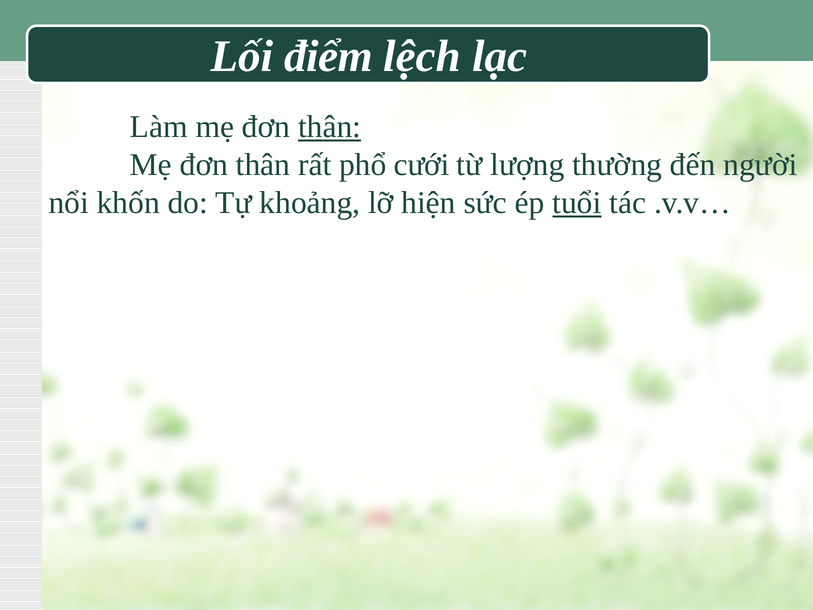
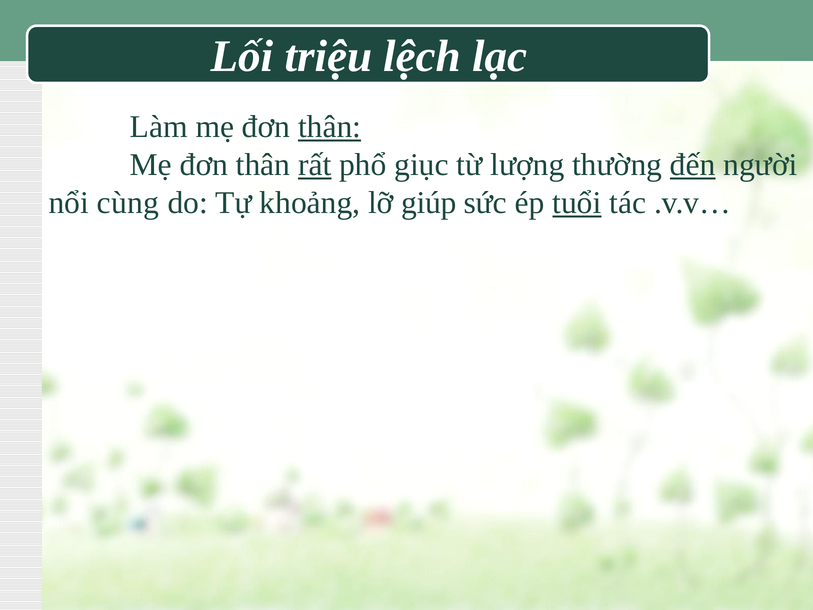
điểm: điểm -> triệu (328, 57)
rất underline: none -> present (315, 165)
cưới: cưới -> giục (422, 165)
đến underline: none -> present (693, 165)
khốn: khốn -> cùng (128, 203)
hiện: hiện -> giúp (429, 203)
